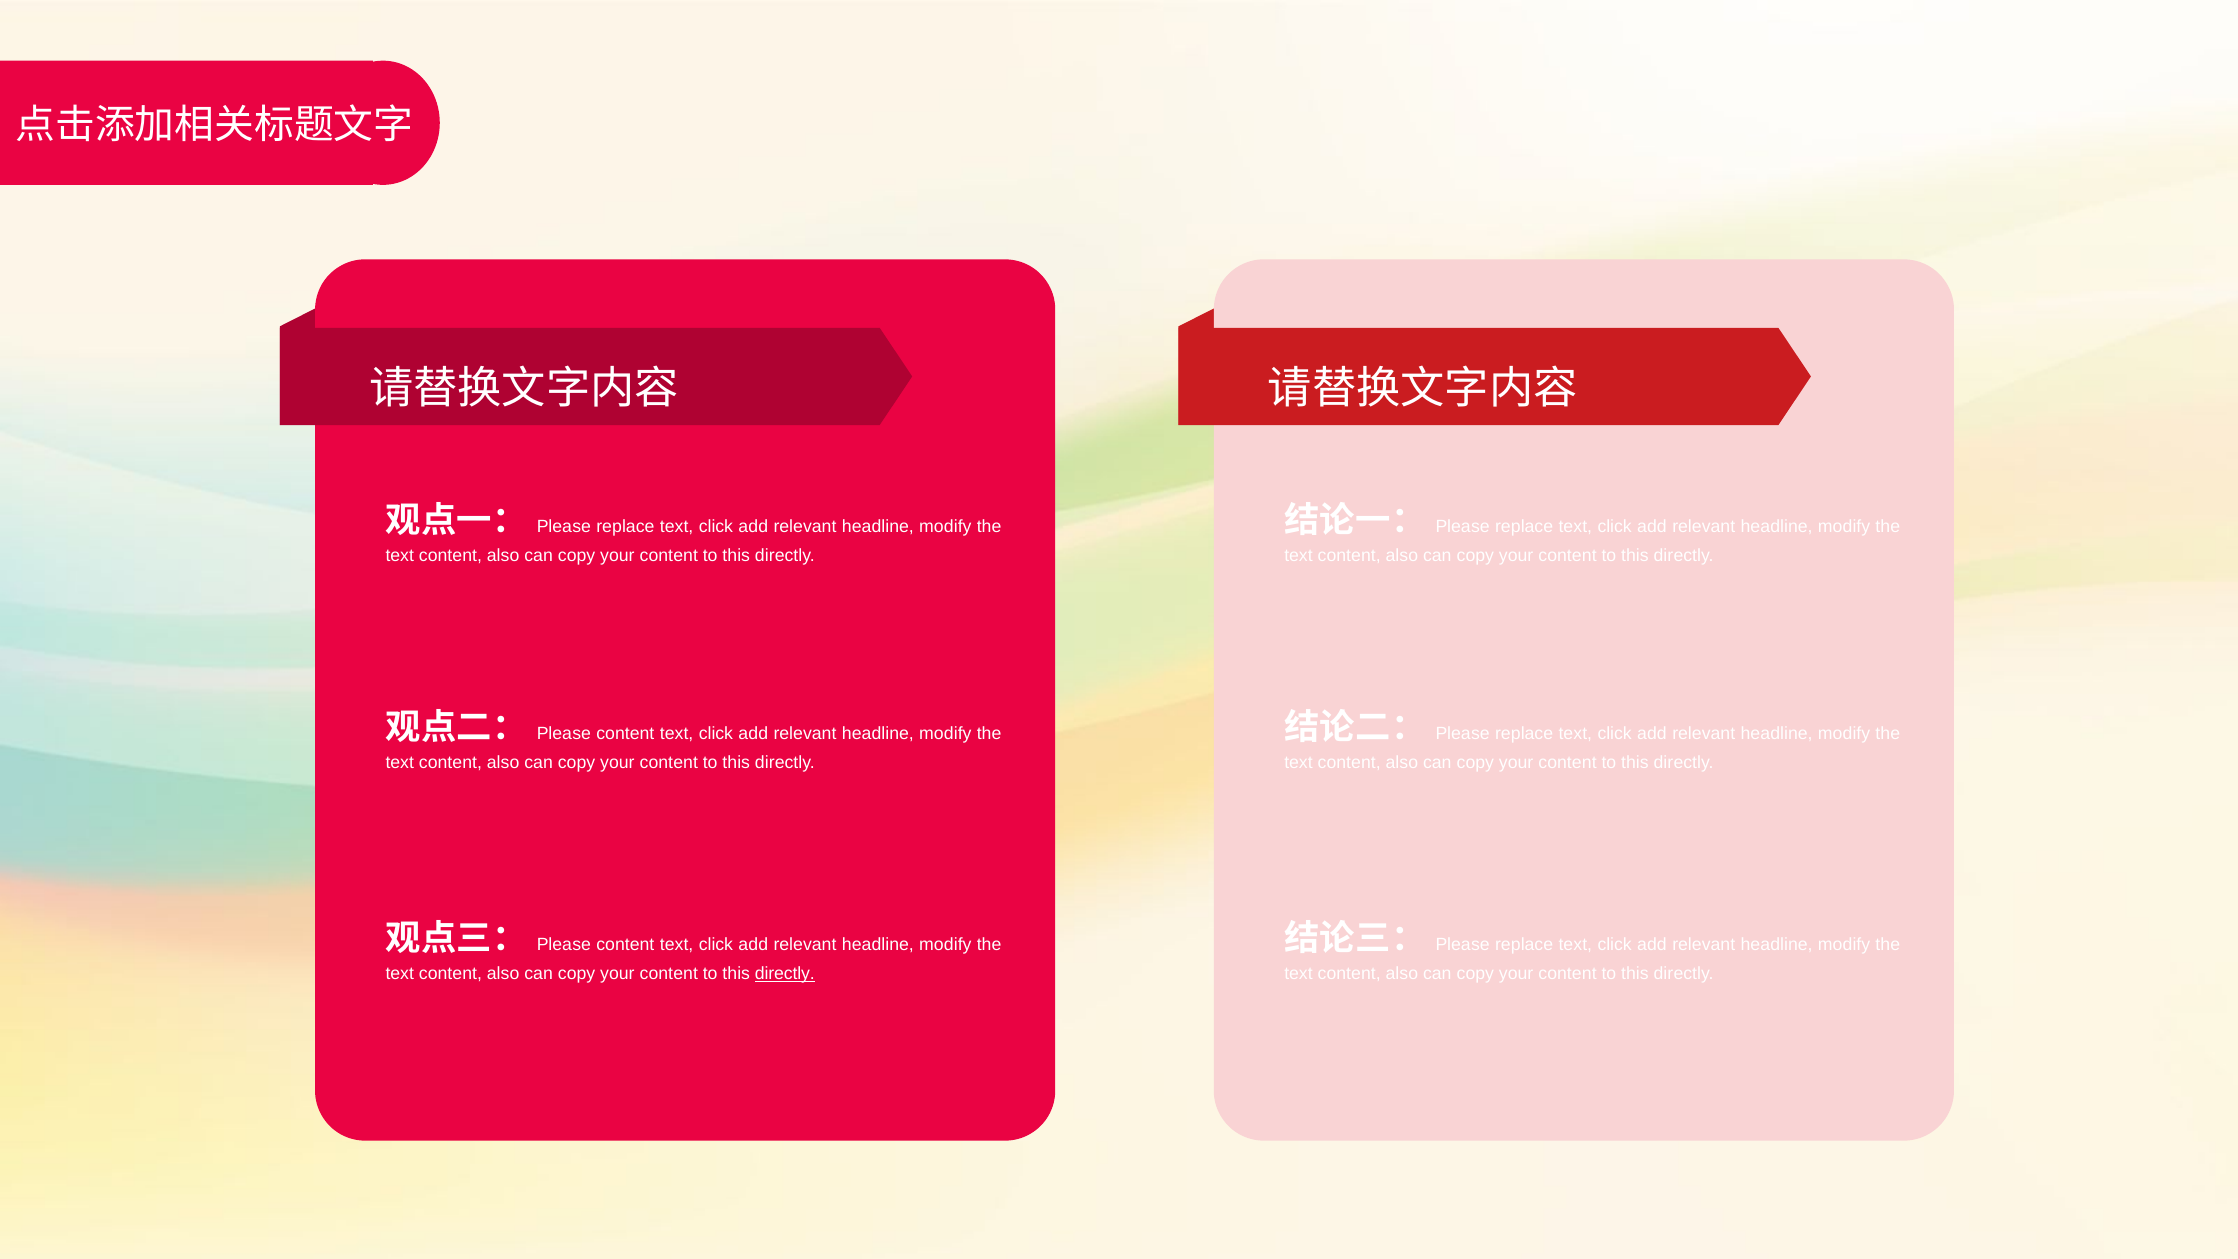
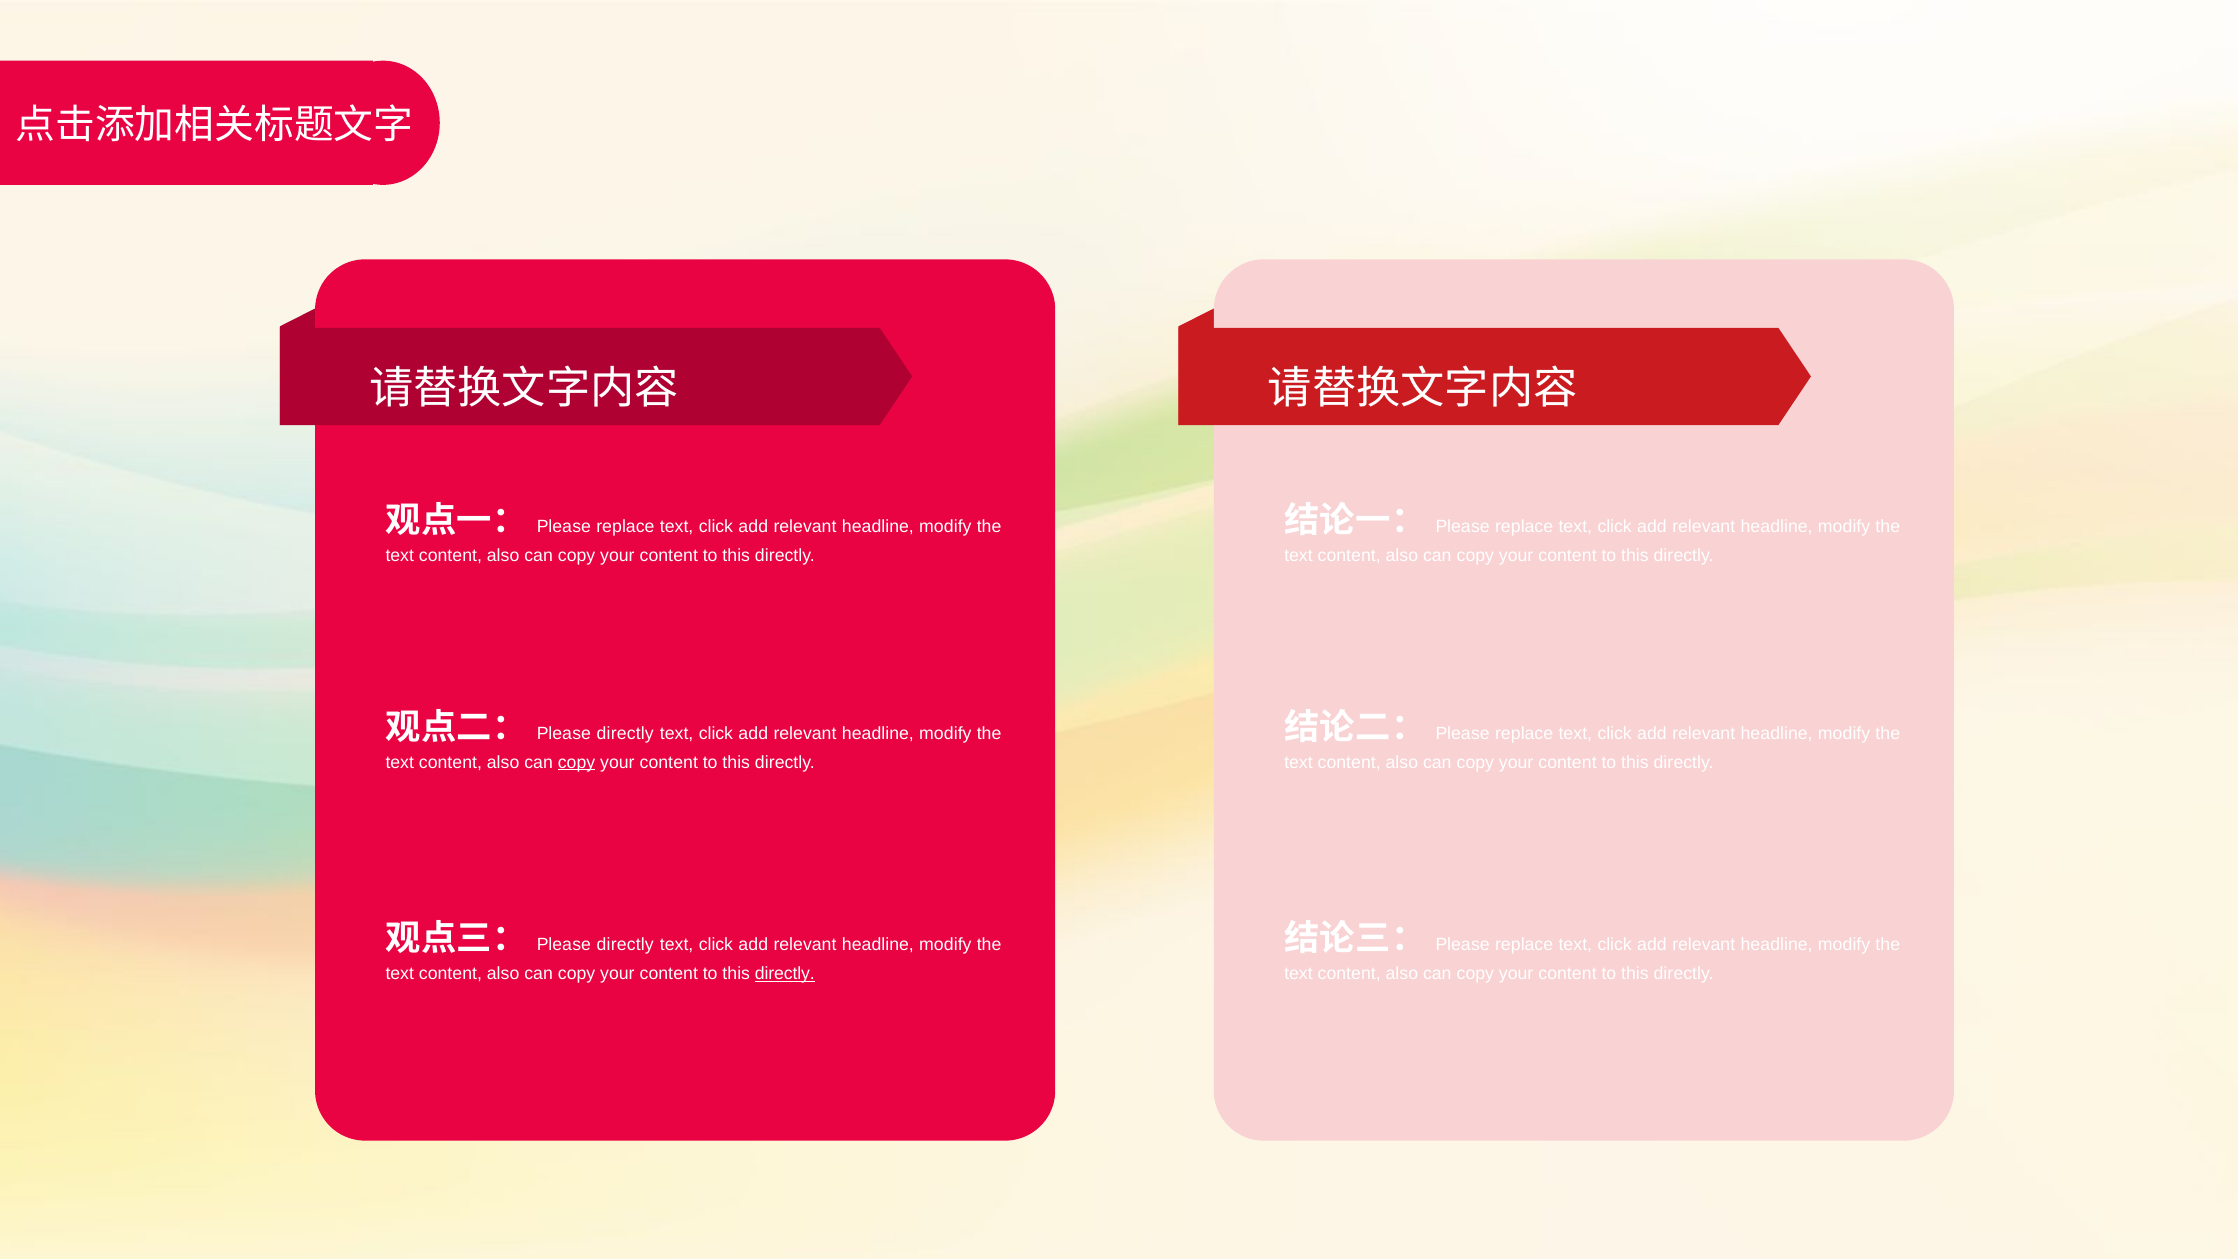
content: content -> directly (625, 733)
copy underline: none -> present (577, 762)
content: content -> directly (625, 945)
